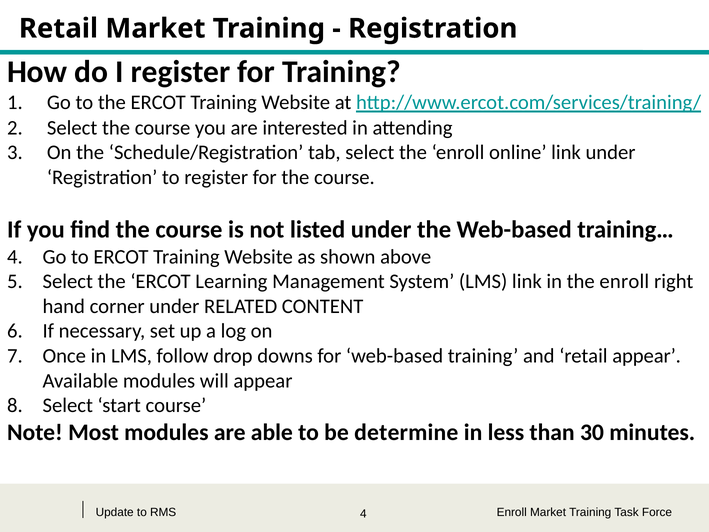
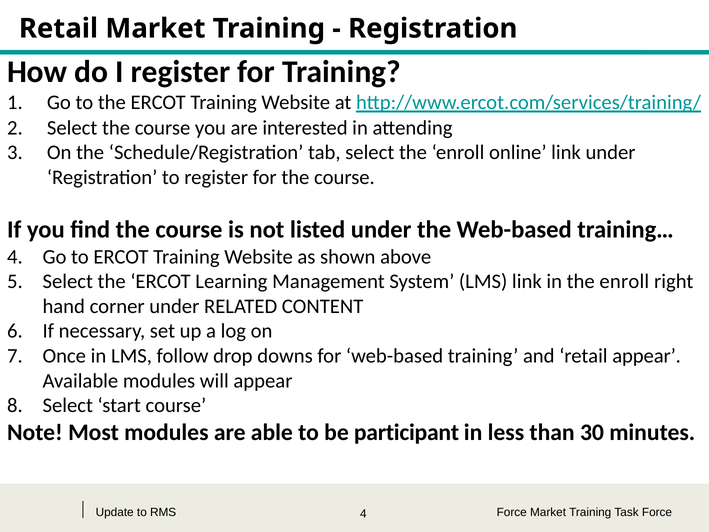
determine: determine -> participant (406, 432)
Enroll: Enroll -> Force (512, 512)
